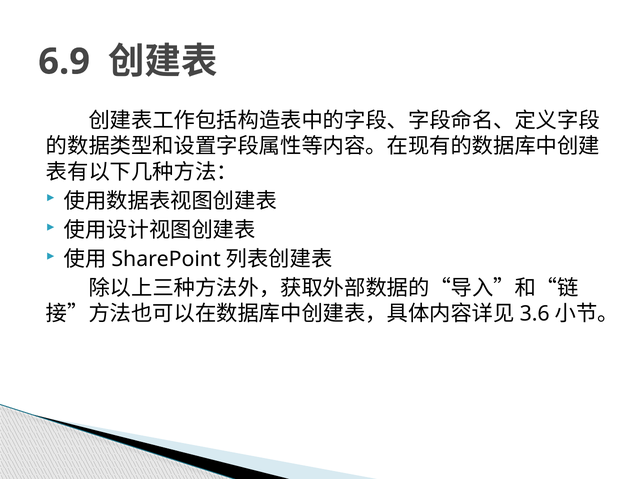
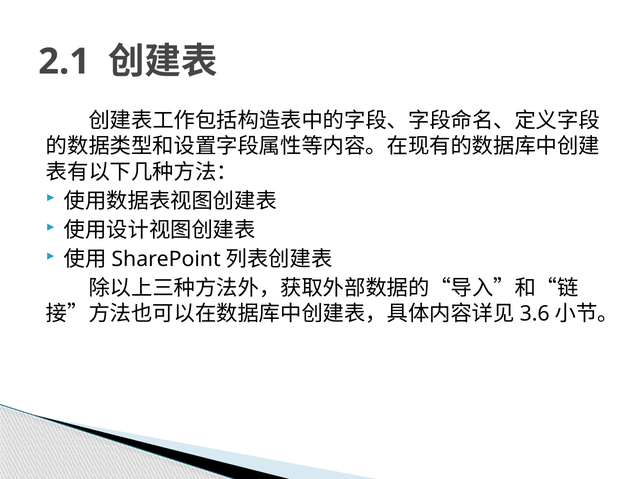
6.9: 6.9 -> 2.1 (64, 62)
